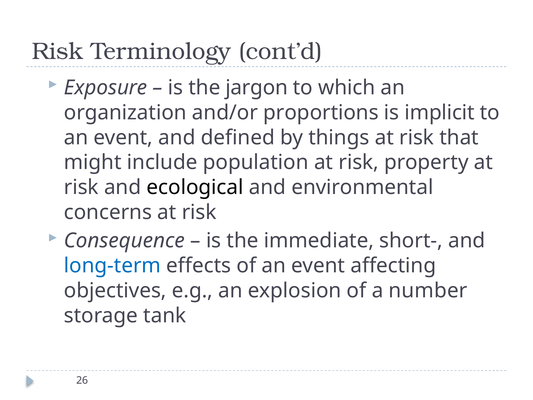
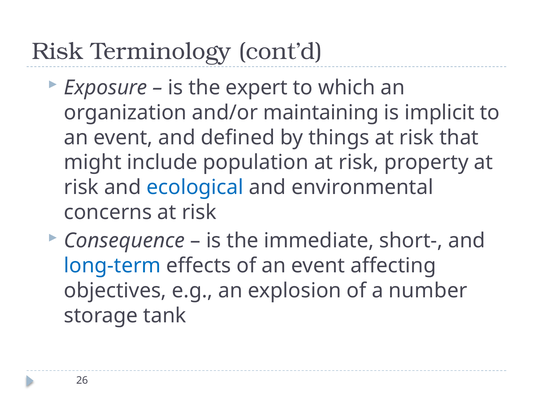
jargon: jargon -> expert (257, 88)
proportions: proportions -> maintaining (321, 113)
ecological colour: black -> blue (195, 187)
